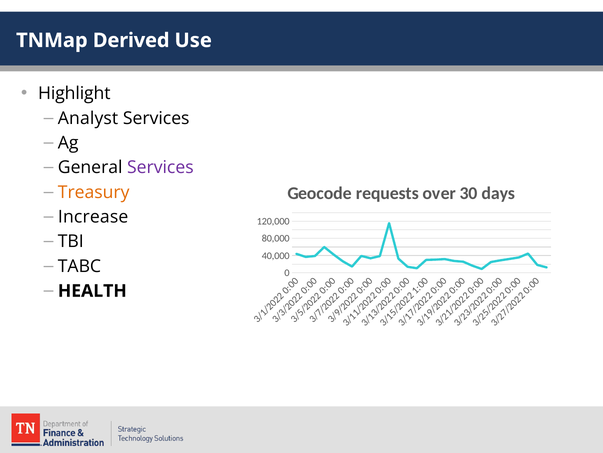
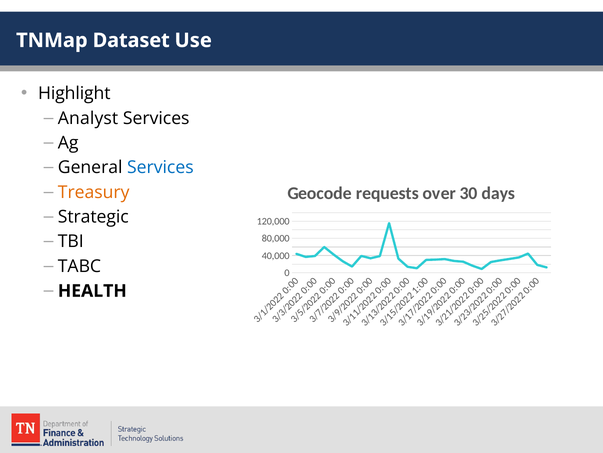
Derived: Derived -> Dataset (131, 40)
Services colour: purple -> blue (160, 167)
Increase: Increase -> Strategic (93, 217)
